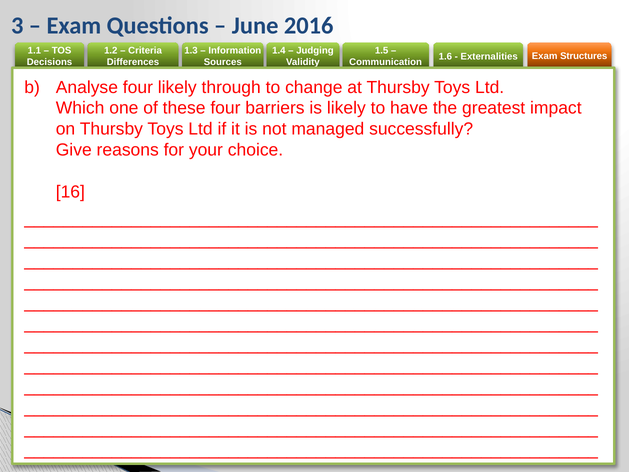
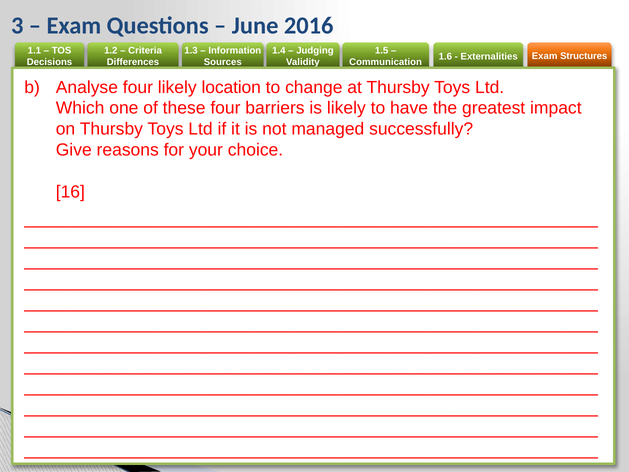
through: through -> location (231, 87)
